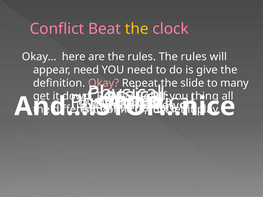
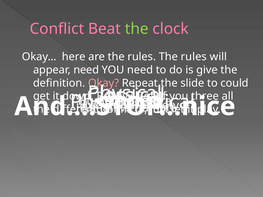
the colour: yellow -> light green (137, 29)
many: many -> could (235, 83)
thing: thing -> three (205, 96)
